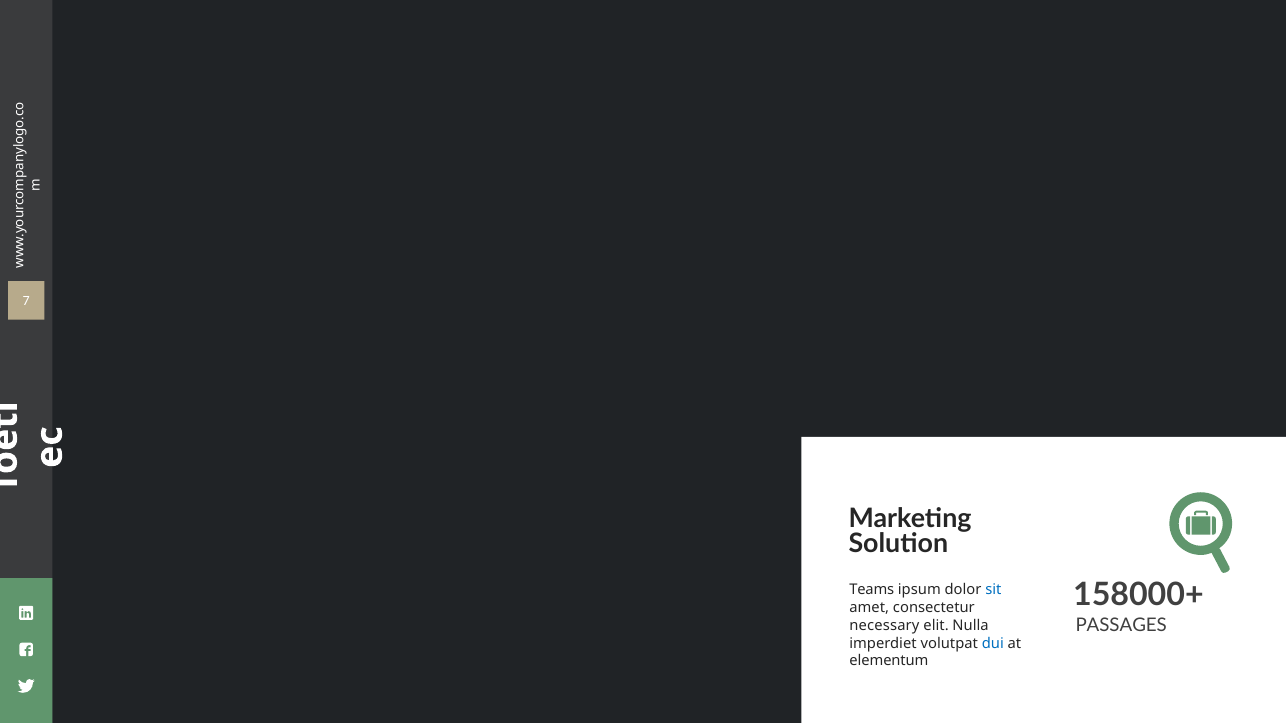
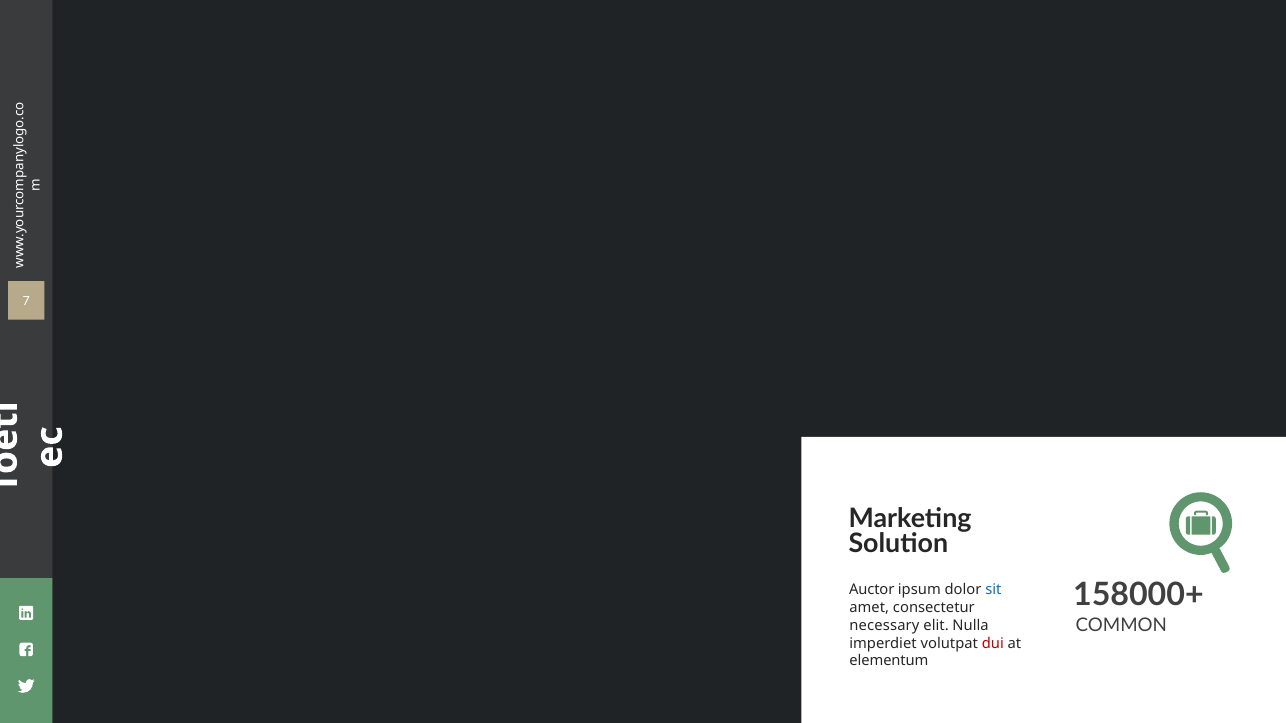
Teams: Teams -> Auctor (872, 590)
PASSAGES: PASSAGES -> COMMON (1121, 625)
dui colour: blue -> red (993, 644)
